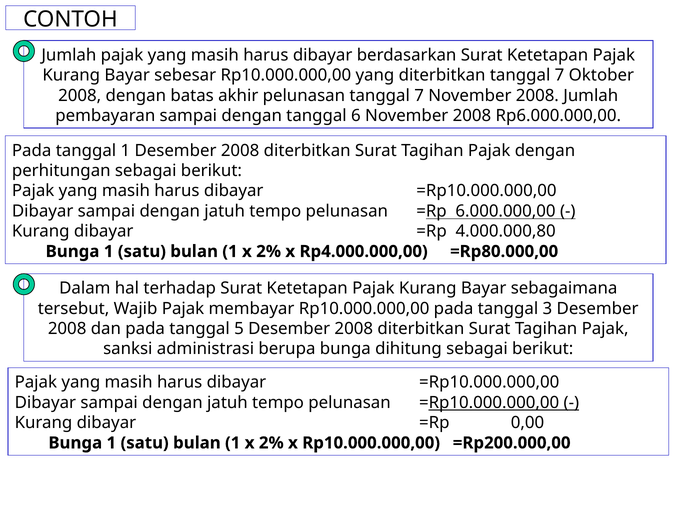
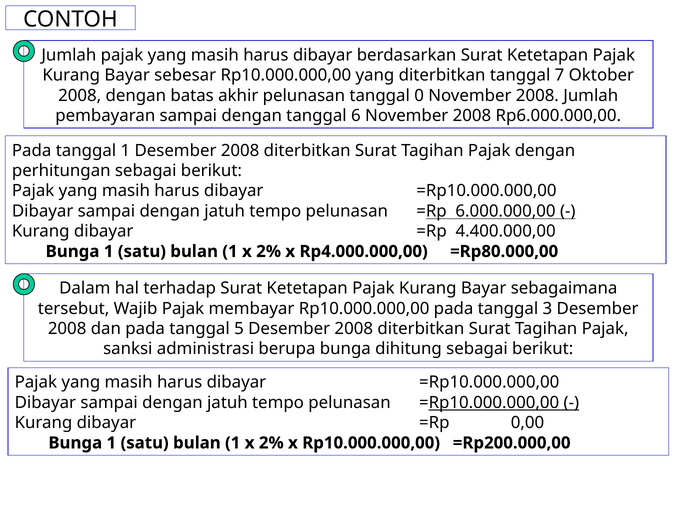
pelunasan tanggal 7: 7 -> 0 (419, 96)
4.000.000,80: 4.000.000,80 -> 4.400.000,00 (506, 231)
